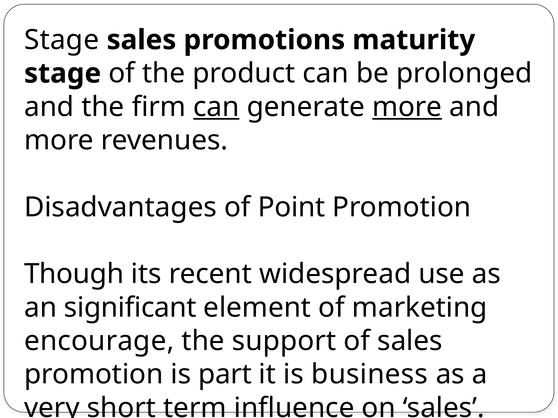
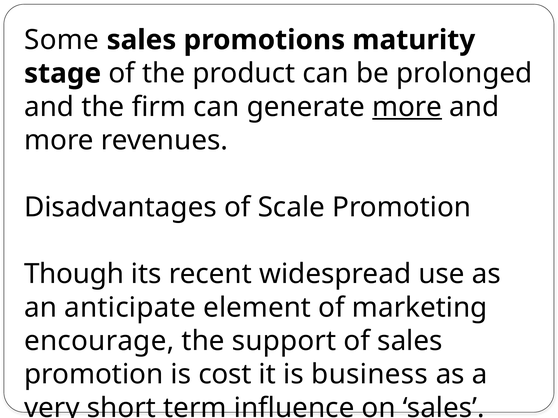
Stage: Stage -> Some (62, 40)
can underline: present -> none (216, 107)
Point: Point -> Scale (291, 207)
significant: significant -> anticipate (130, 308)
part: part -> cost (225, 375)
